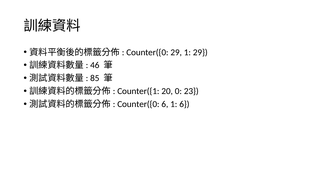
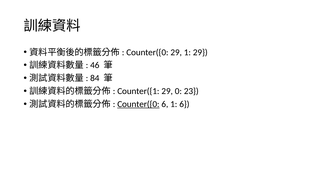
85: 85 -> 84 (95, 78)
Counter({1 20: 20 -> 29 (167, 91)
Counter({0 underline: none -> present (138, 104)
